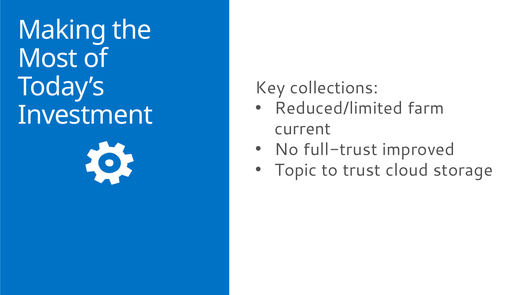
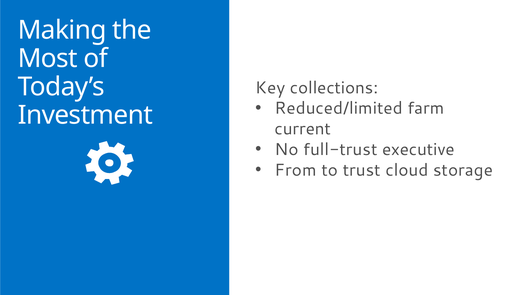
improved: improved -> executive (418, 149)
Topic: Topic -> From (296, 170)
